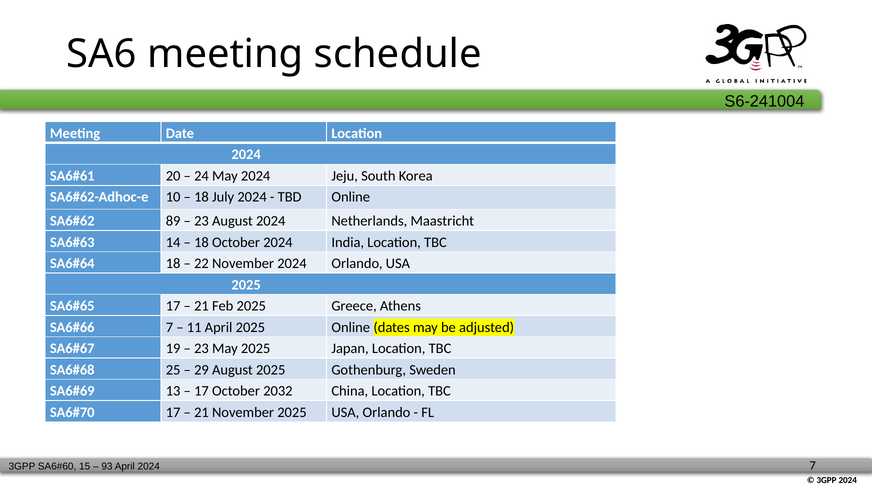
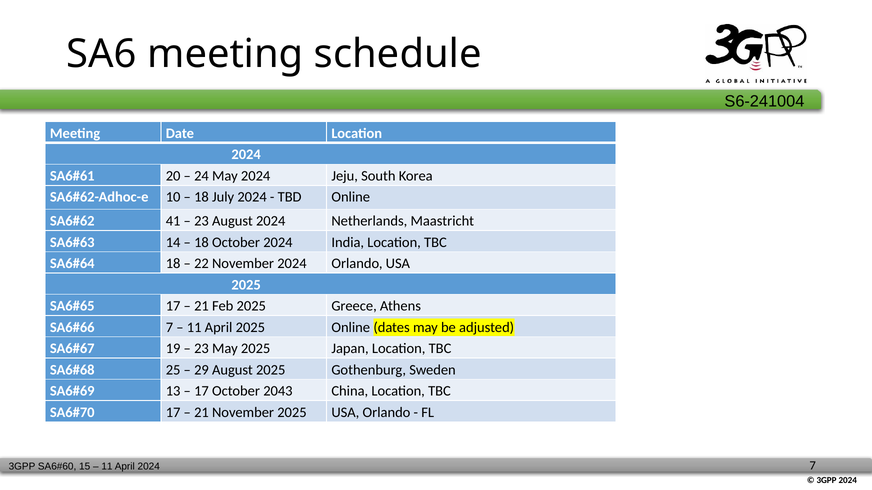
89: 89 -> 41 (173, 221)
2032: 2032 -> 2043 (278, 391)
93: 93 -> 11 (107, 467)
